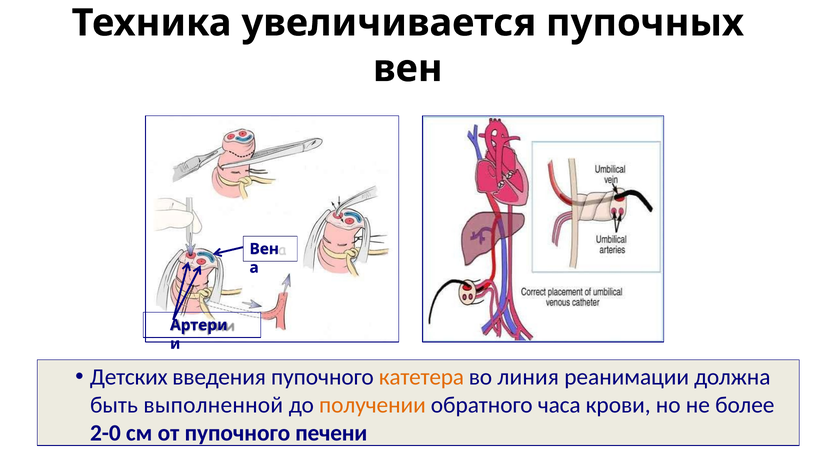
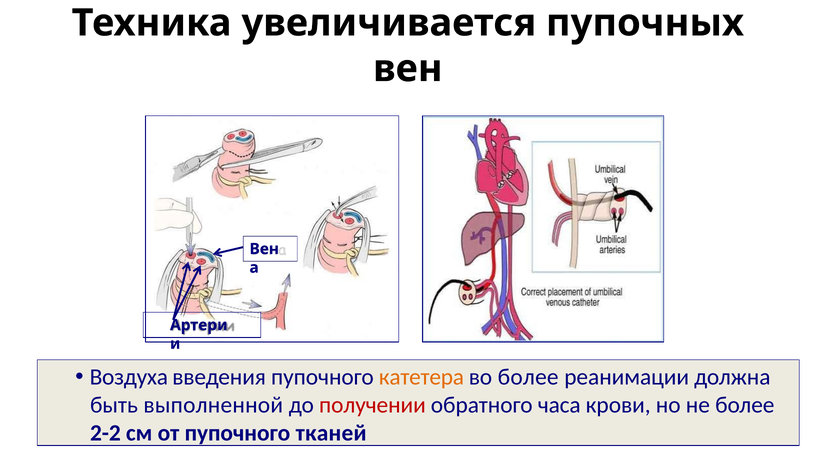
Детских: Детских -> Воздуха (129, 377)
во линия: линия -> более (528, 377)
получении colour: orange -> red (372, 405)
2-0: 2-0 -> 2-2 (105, 434)
печени: печени -> тканей (331, 434)
